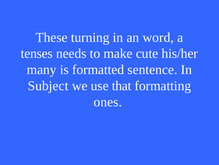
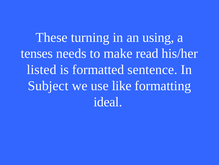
word: word -> using (158, 37)
cute: cute -> read (147, 53)
many: many -> listed (42, 69)
that: that -> like (122, 85)
ones: ones -> ideal (108, 101)
